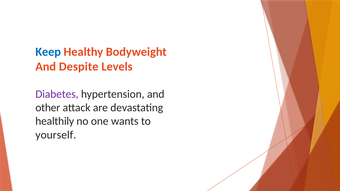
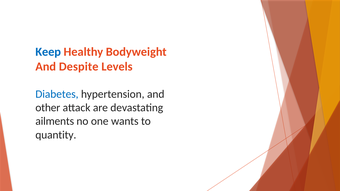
Diabetes colour: purple -> blue (57, 94)
healthily: healthily -> ailments (55, 121)
yourself: yourself -> quantity (56, 135)
